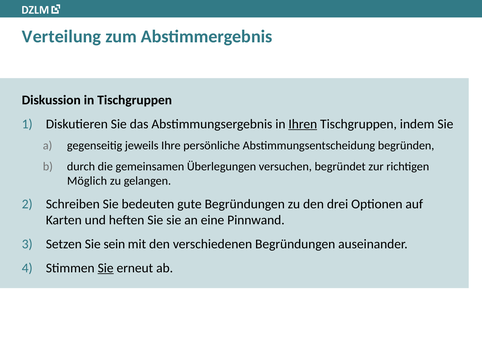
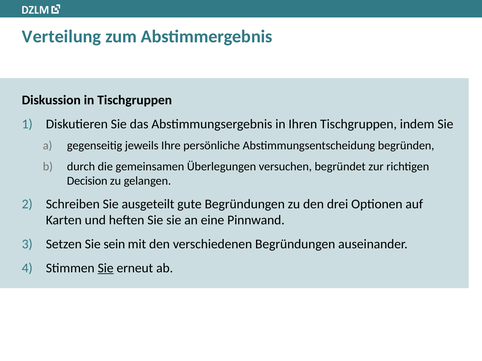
Ihren underline: present -> none (303, 124)
Möglich: Möglich -> Decision (87, 181)
bedeuten: bedeuten -> ausgeteilt (148, 204)
